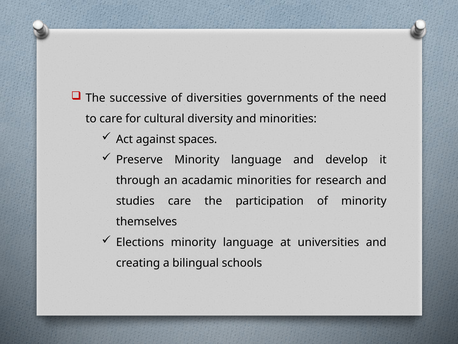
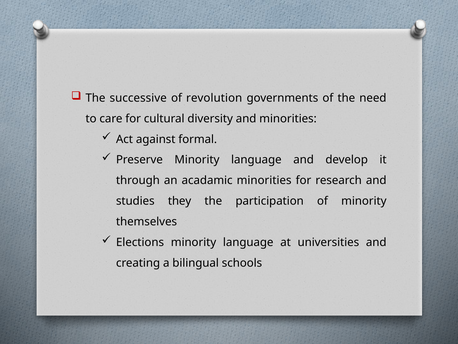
diversities: diversities -> revolution (214, 98)
spaces: spaces -> formal (198, 139)
studies care: care -> they (180, 201)
